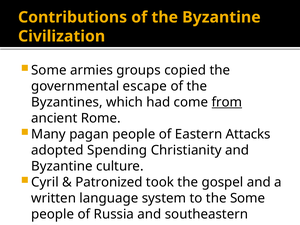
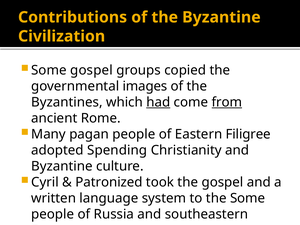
Some armies: armies -> gospel (91, 70)
escape: escape -> images (145, 86)
had underline: none -> present (158, 102)
Attacks: Attacks -> Filigree (248, 134)
